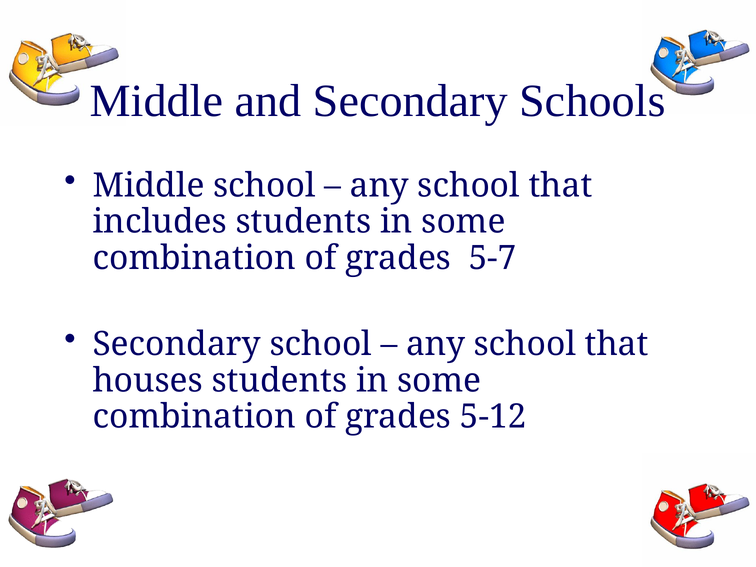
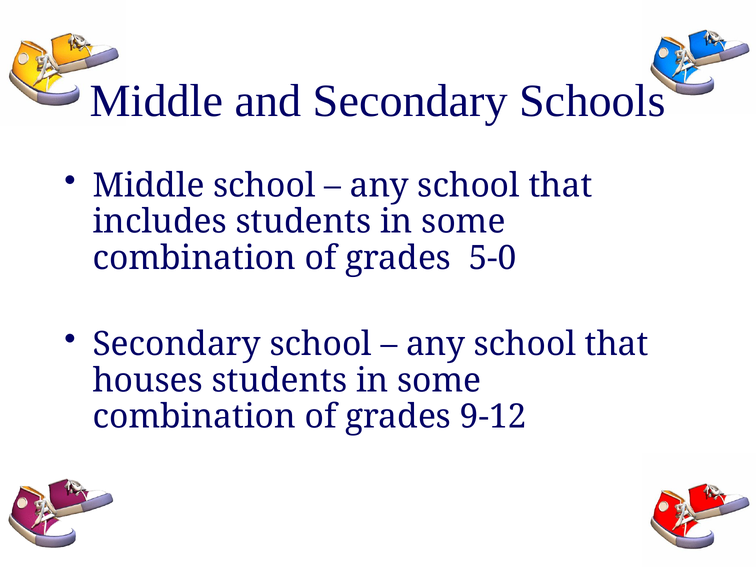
5-7: 5-7 -> 5-0 (493, 258)
5-12: 5-12 -> 9-12 (493, 417)
